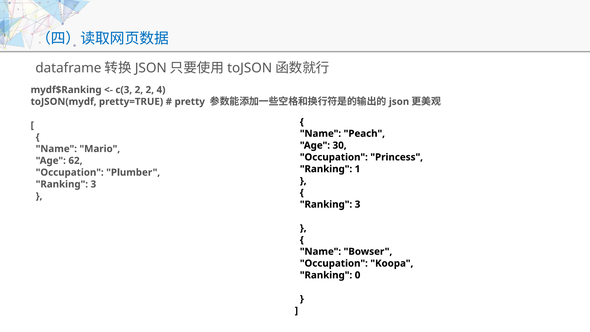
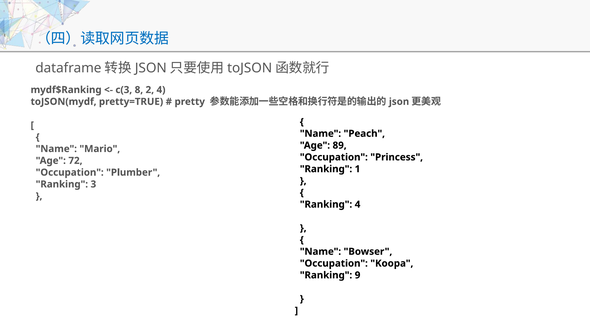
c(3 2: 2 -> 8 (139, 90)
30: 30 -> 89 (340, 145)
62: 62 -> 72 (75, 161)
3: 3 -> 4 (358, 204)
0: 0 -> 9 (358, 275)
